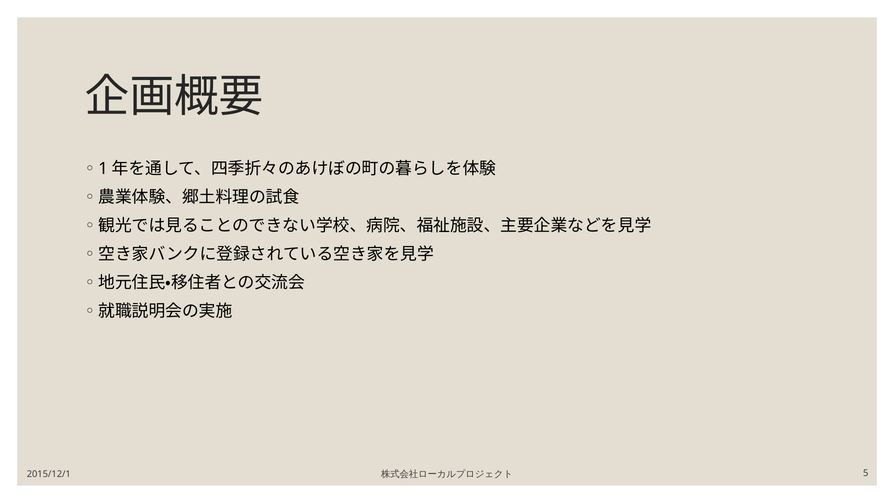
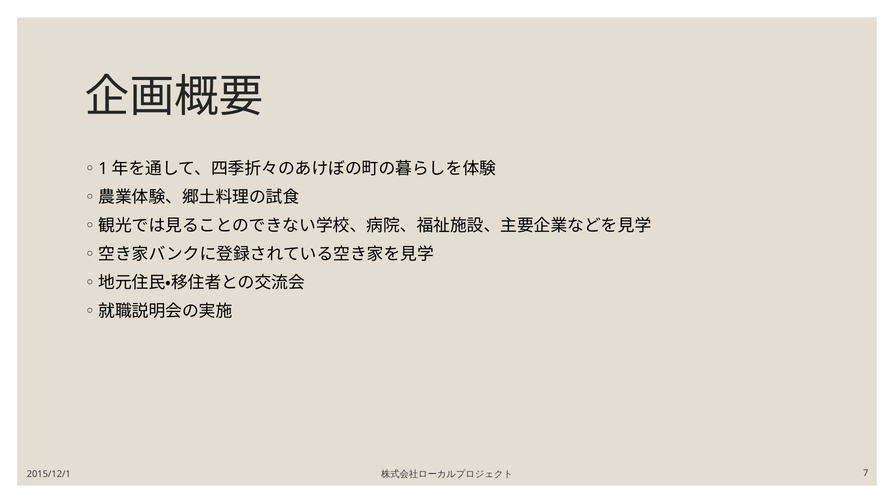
5: 5 -> 7 (866, 473)
